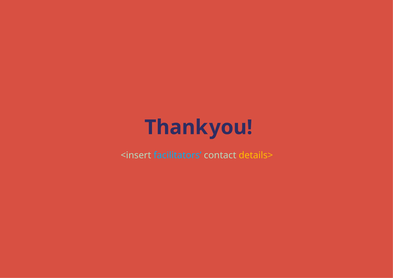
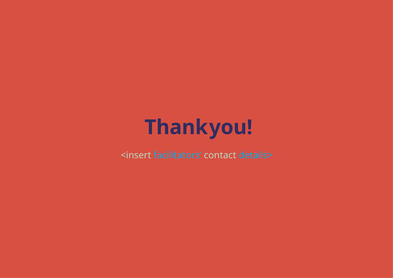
details> colour: yellow -> light blue (256, 155)
